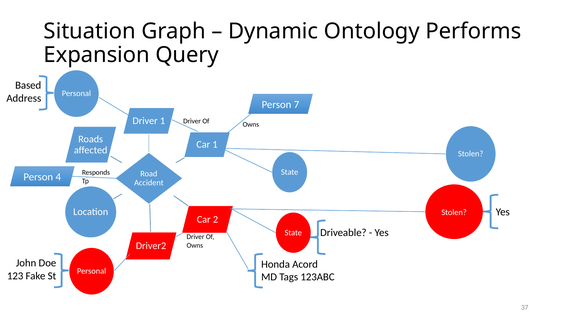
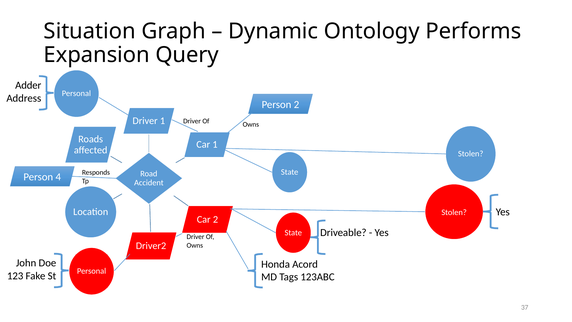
Based: Based -> Adder (28, 85)
Person 7: 7 -> 2 (296, 105)
